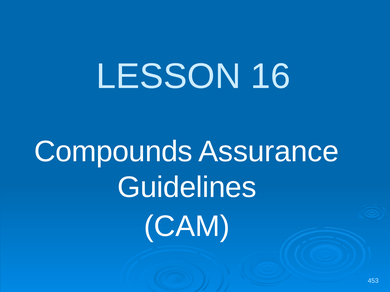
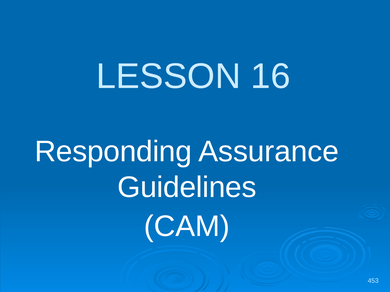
Compounds: Compounds -> Responding (113, 152)
